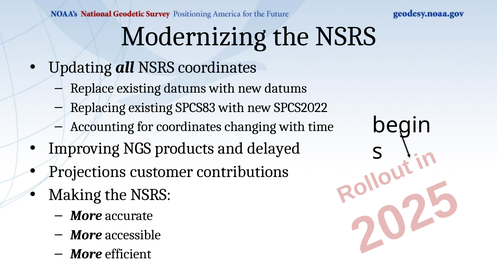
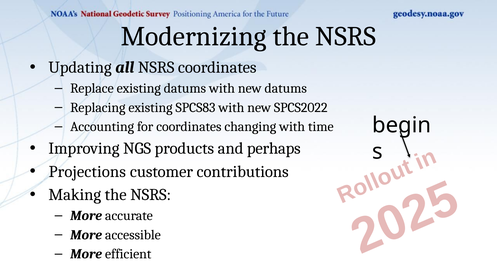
delayed: delayed -> perhaps (274, 149)
